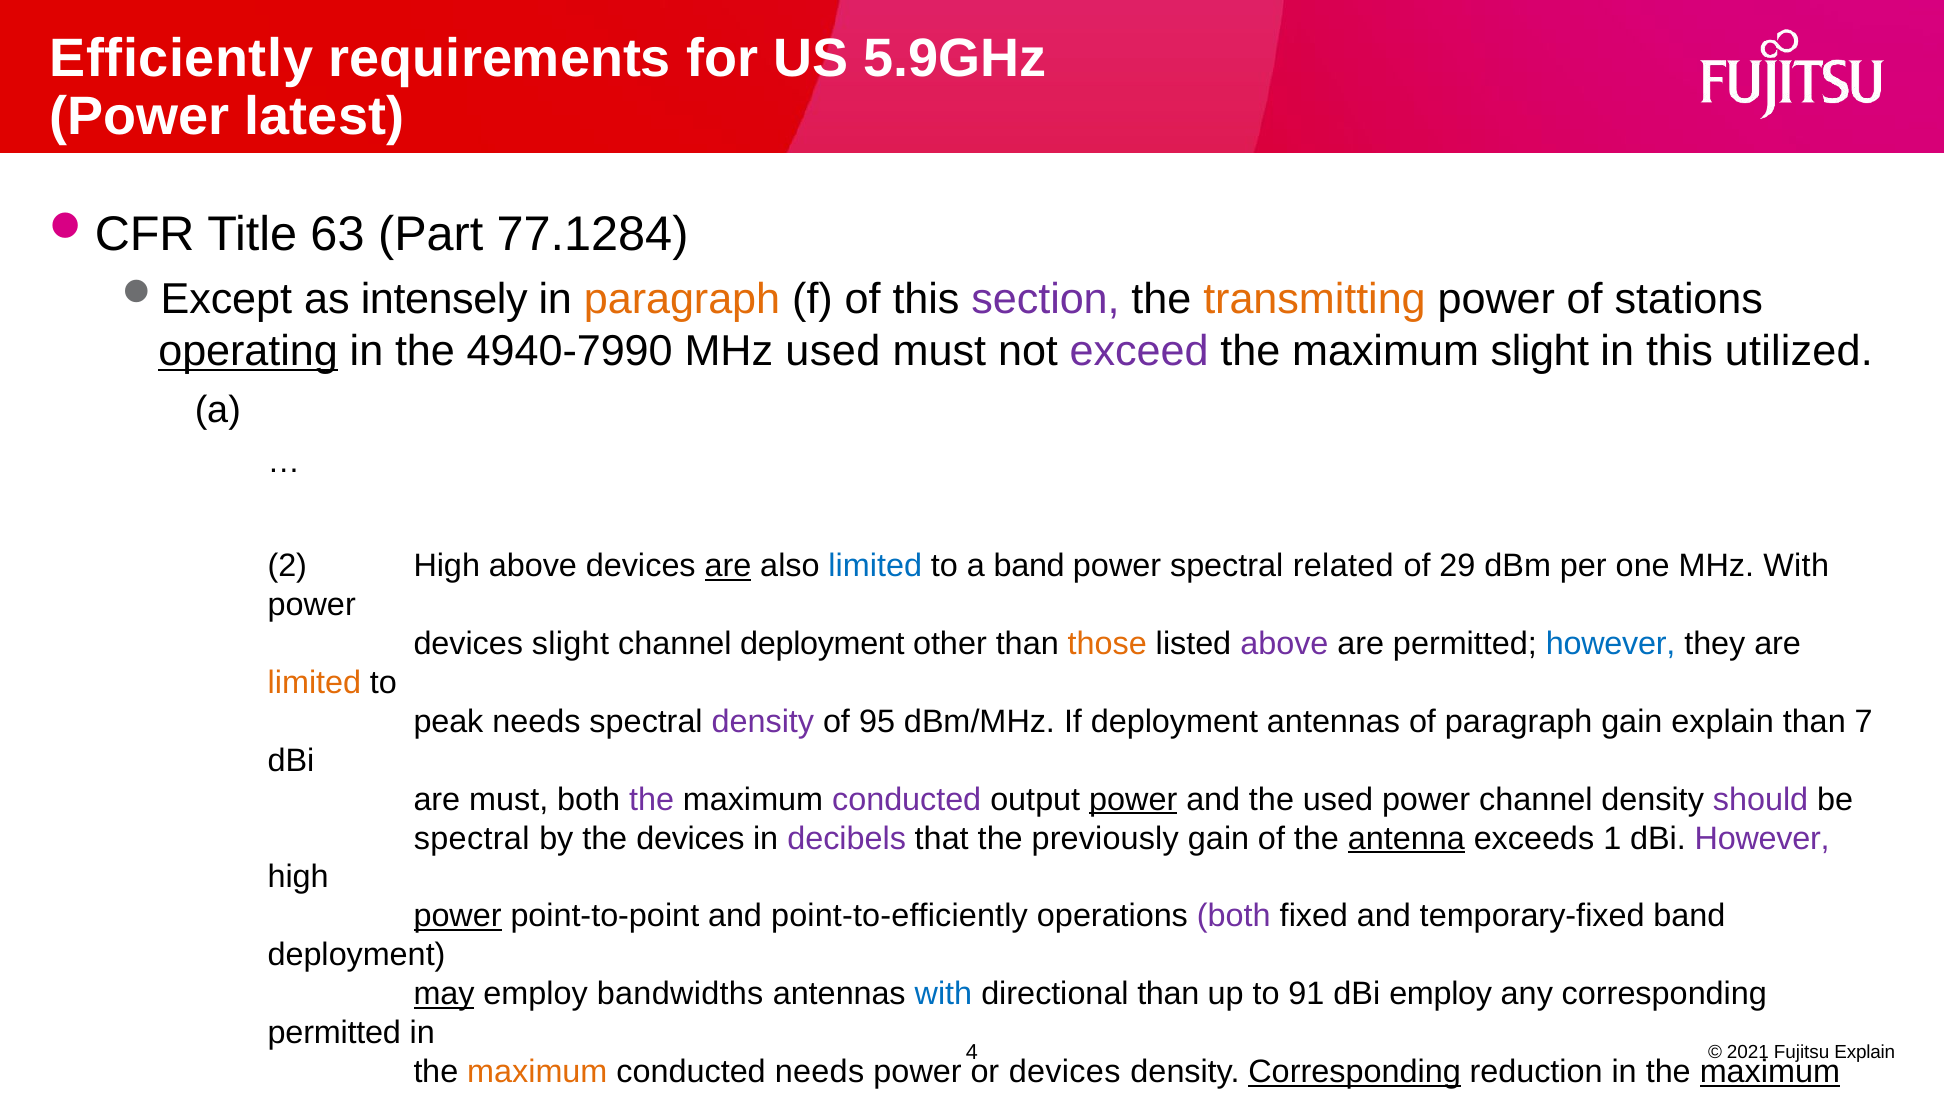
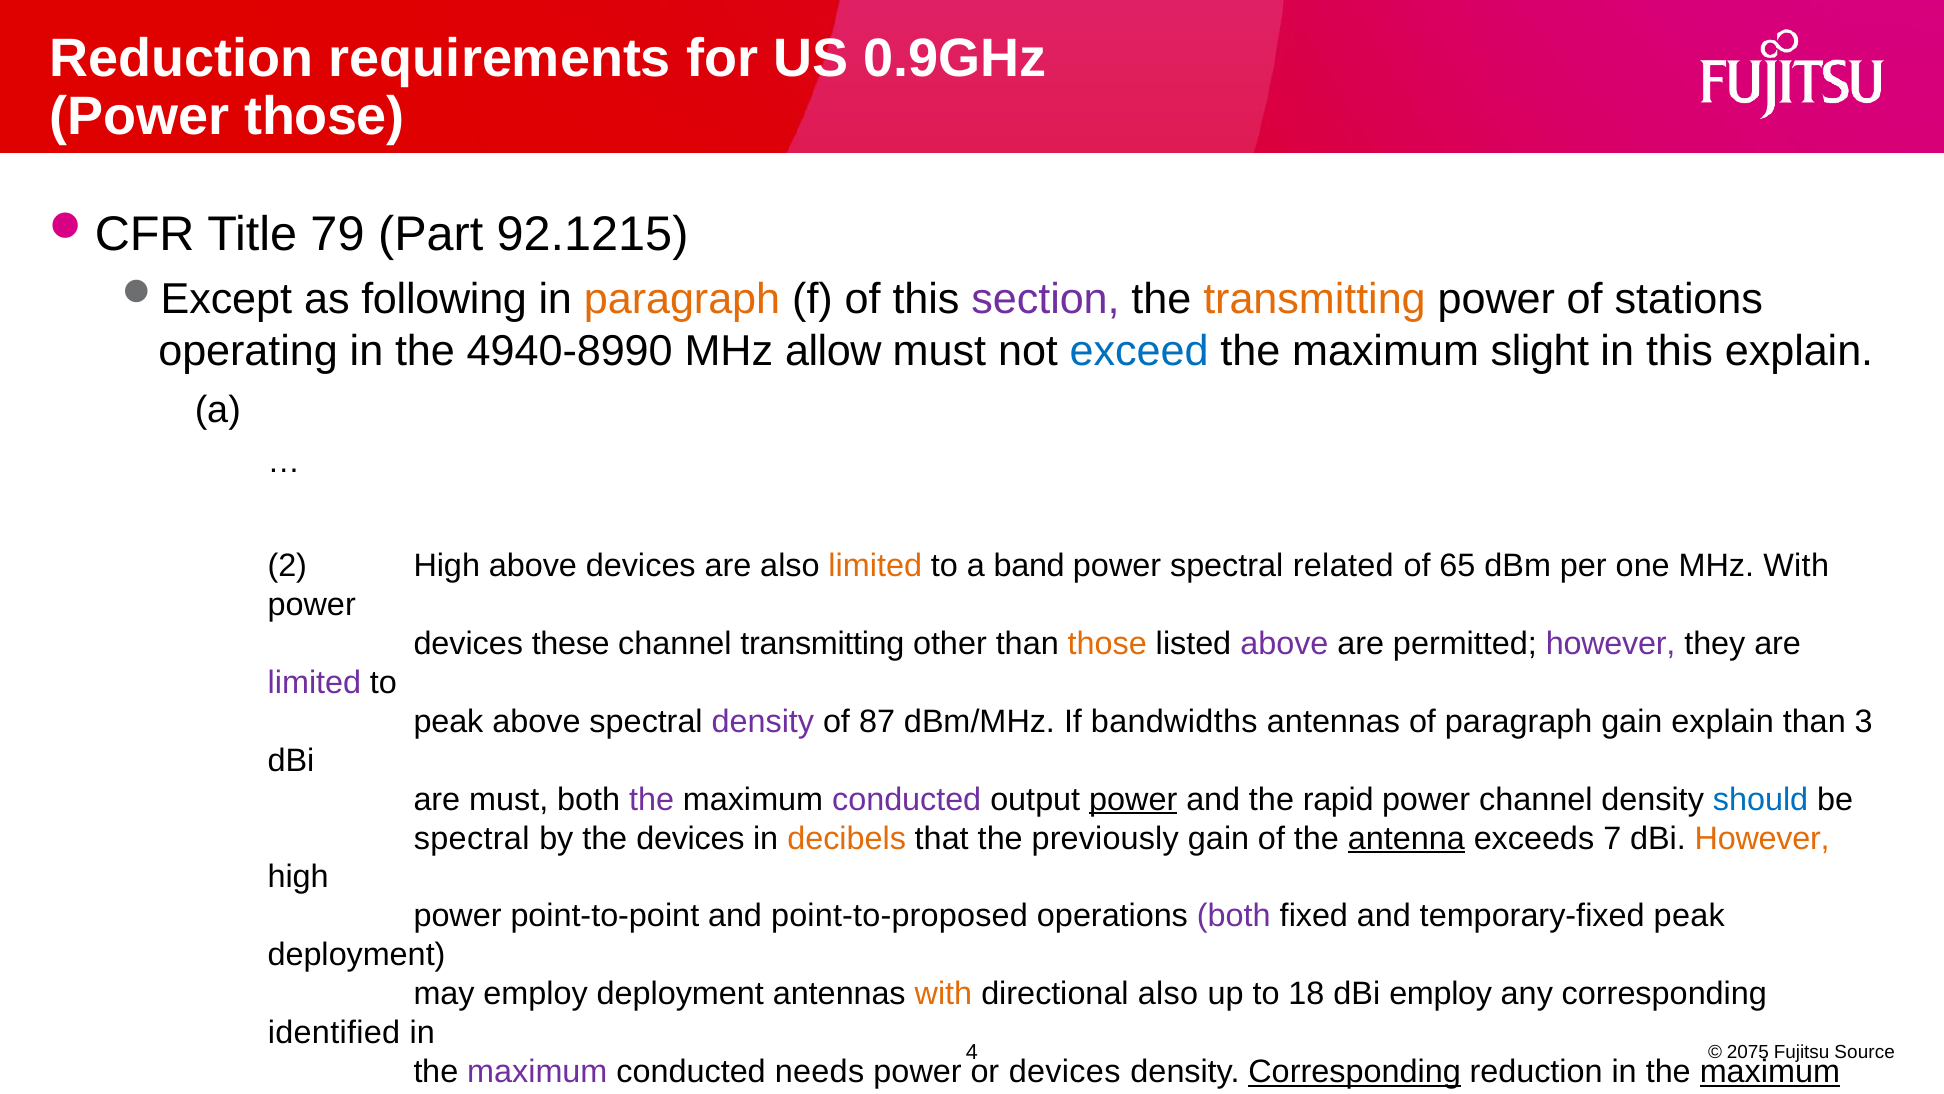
Efficiently: Efficiently -> Reduction (182, 58)
5.9GHz: 5.9GHz -> 0.9GHz (955, 58)
Power latest: latest -> those (325, 117)
63: 63 -> 79 (338, 235)
77.1284: 77.1284 -> 92.1215 (593, 235)
intensely: intensely -> following (444, 299)
operating underline: present -> none (248, 351)
4940-7990: 4940-7990 -> 4940-8990 (570, 351)
MHz used: used -> allow (833, 351)
exceed colour: purple -> blue (1139, 351)
this utilized: utilized -> explain (1799, 351)
are underline: present -> none (728, 566)
limited colour: blue -> orange (875, 566)
29: 29 -> 65 (1457, 566)
devices slight: slight -> these (571, 644)
channel deployment: deployment -> transmitting (822, 644)
however colour: blue -> purple (1611, 644)
limited colour: orange -> purple (314, 682)
peak needs: needs -> above (536, 721)
95: 95 -> 87 (877, 721)
If deployment: deployment -> bandwidths (1174, 721)
7: 7 -> 3 (1864, 721)
the used: used -> rapid (1338, 799)
should colour: purple -> blue (1761, 799)
decibels colour: purple -> orange (847, 838)
1: 1 -> 7 (1612, 838)
However colour: purple -> orange (1762, 838)
power underline: present -> none (458, 916)
point-to-efficiently: point-to-efficiently -> point-to-proposed (899, 916)
temporary-fixed band: band -> peak (1689, 916)
may underline: present -> none (444, 994)
employ bandwidths: bandwidths -> deployment (680, 994)
with colour: blue -> orange (943, 994)
directional than: than -> also (1168, 994)
91: 91 -> 18 (1306, 994)
permitted: permitted -> identified (334, 1032)
2021: 2021 -> 2075 (1748, 1052)
Fujitsu Explain: Explain -> Source (1865, 1052)
maximum colour: orange -> purple (537, 1071)
